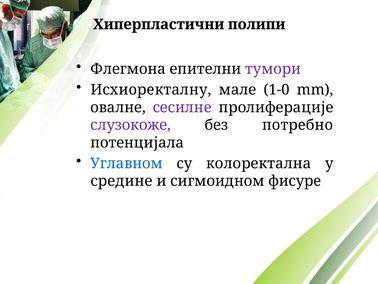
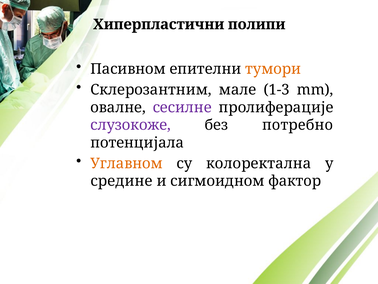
Флегмона: Флегмона -> Пасивном (128, 69)
тумори colour: purple -> orange (273, 69)
Исхиoрeктaлну: Исхиoрeктaлну -> Склерозантним (151, 90)
1-0: 1-0 -> 1-3 (277, 90)
Углавном colour: blue -> orange (127, 163)
фисурe: фисурe -> фaктoр (295, 181)
